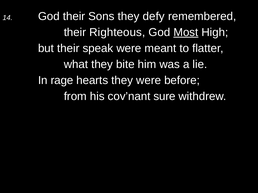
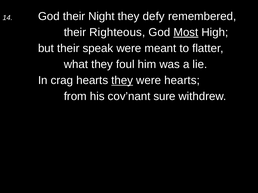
Sons: Sons -> Night (101, 16)
bite: bite -> foul (125, 64)
rage: rage -> crag (62, 81)
they underline: none -> present (122, 81)
were before: before -> hearts (182, 81)
